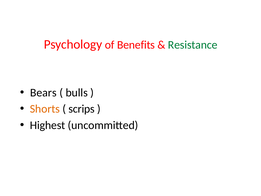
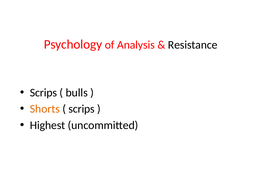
Benefits: Benefits -> Analysis (136, 45)
Resistance colour: green -> black (193, 45)
Bears: Bears -> Scrips (43, 93)
